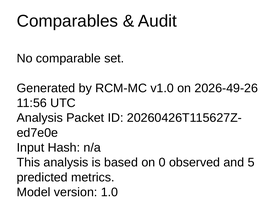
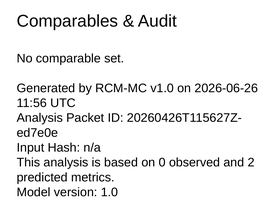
2026-49-26: 2026-49-26 -> 2026-06-26 (226, 88)
5: 5 -> 2 (251, 163)
